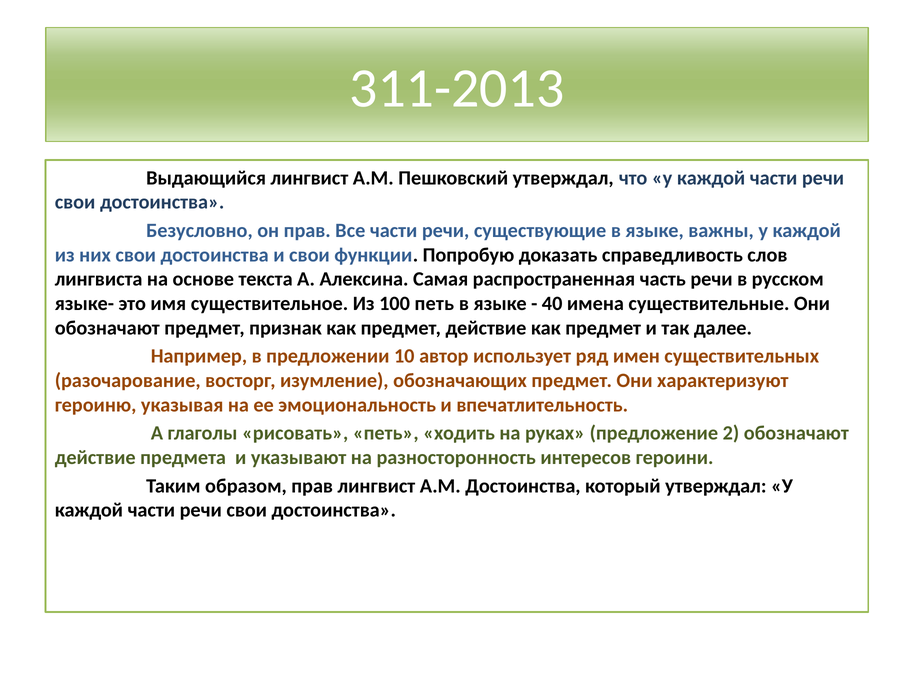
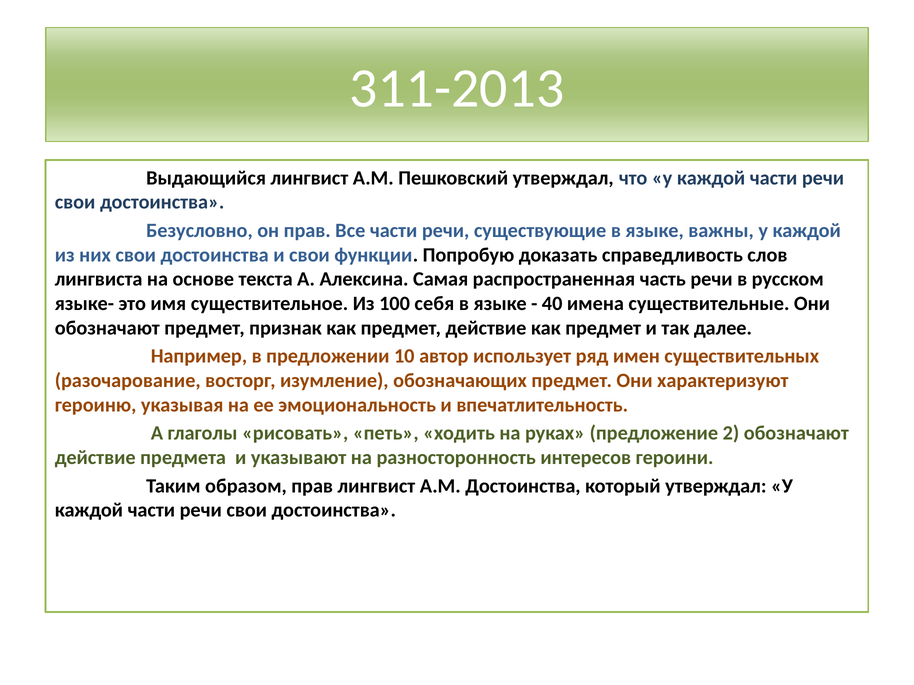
100 петь: петь -> себя (434, 304)
